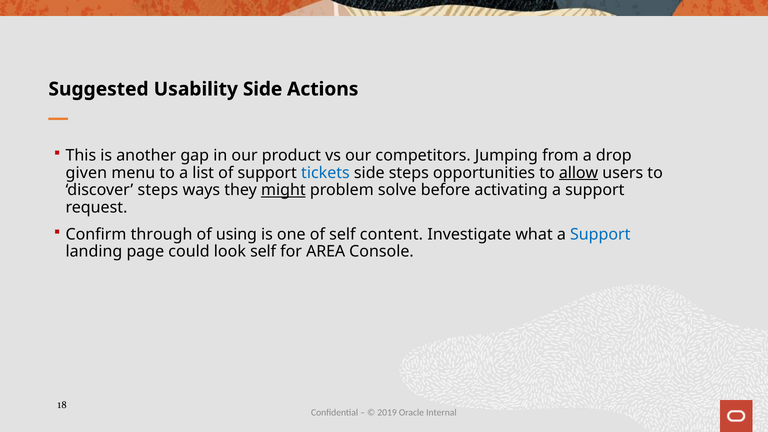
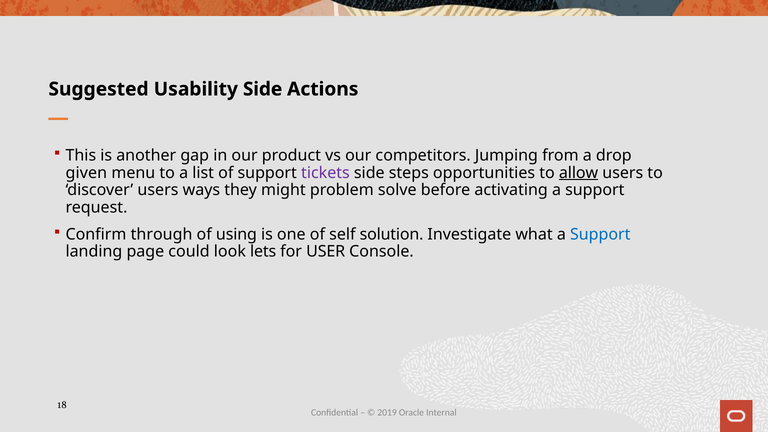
tickets colour: blue -> purple (325, 173)
discover steps: steps -> users (158, 190)
might underline: present -> none (283, 190)
content: content -> solution (392, 234)
look self: self -> lets (263, 252)
AREA: AREA -> USER (326, 252)
